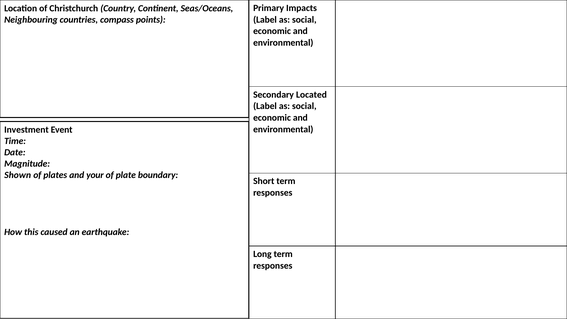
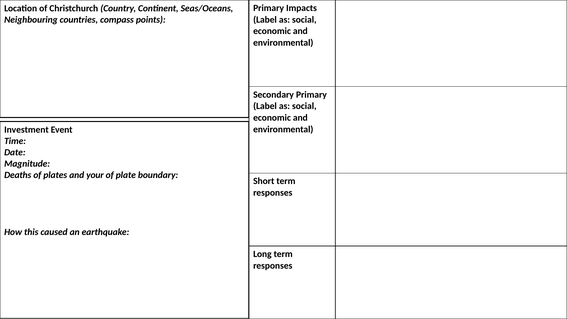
Secondary Located: Located -> Primary (311, 95)
Shown: Shown -> Deaths (18, 175)
